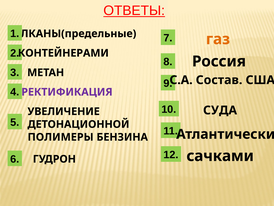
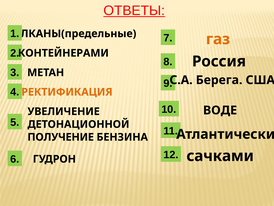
Состав: Состав -> Берега (219, 80)
РЕКТИФИКАЦИЯ colour: purple -> orange (67, 92)
СУДА: СУДА -> ВОДЕ (220, 110)
ПОЛИМЕРЫ: ПОЛИМЕРЫ -> ПОЛУЧЕНИЕ (61, 137)
